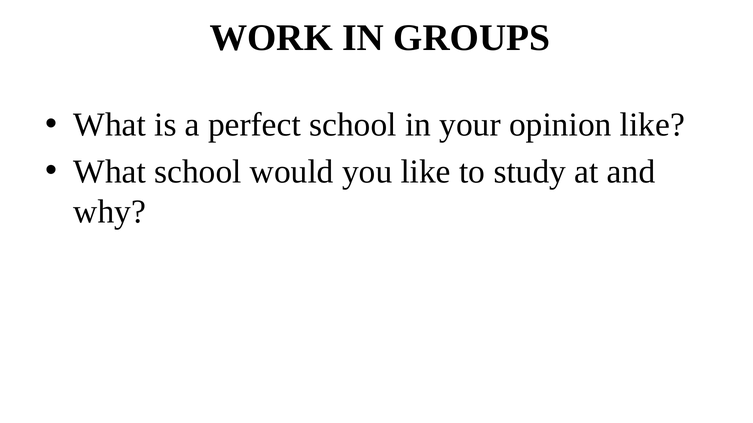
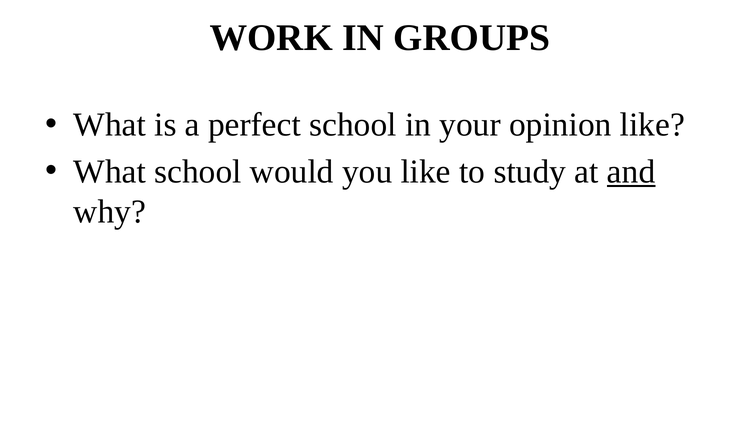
and underline: none -> present (631, 172)
